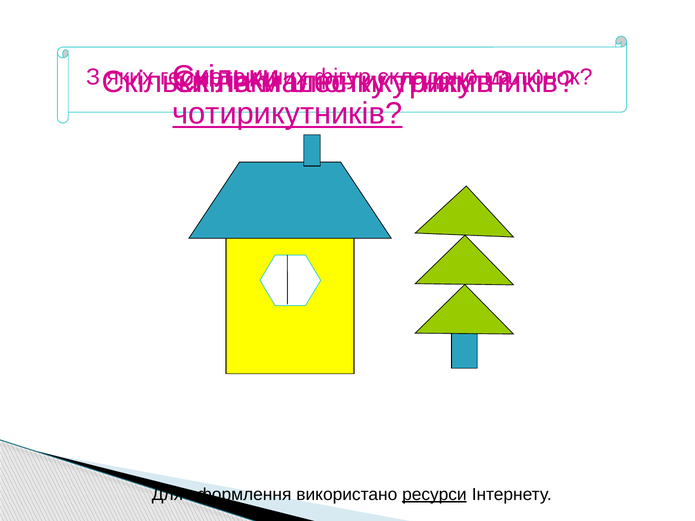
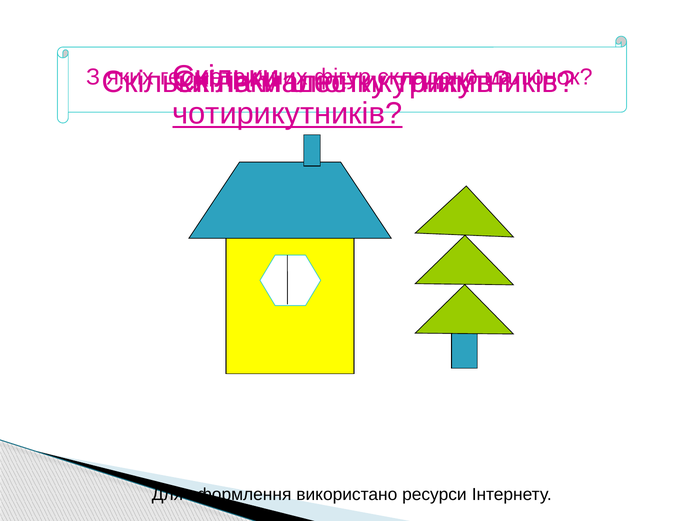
ресурси underline: present -> none (434, 495)
